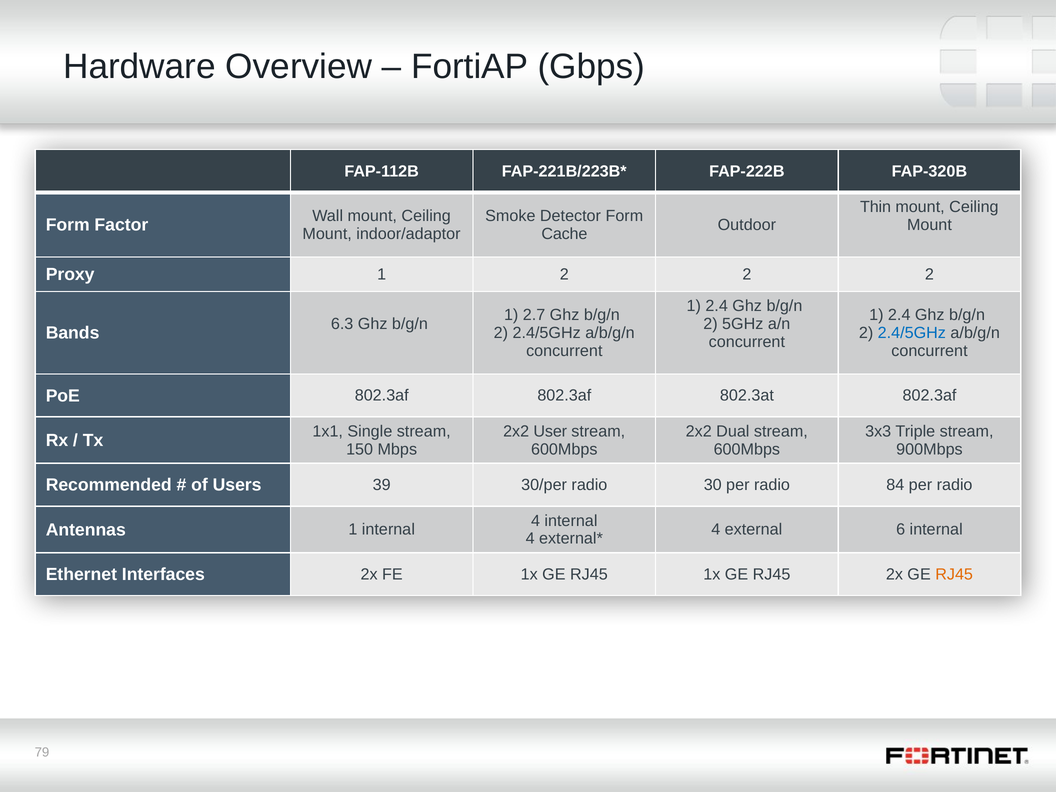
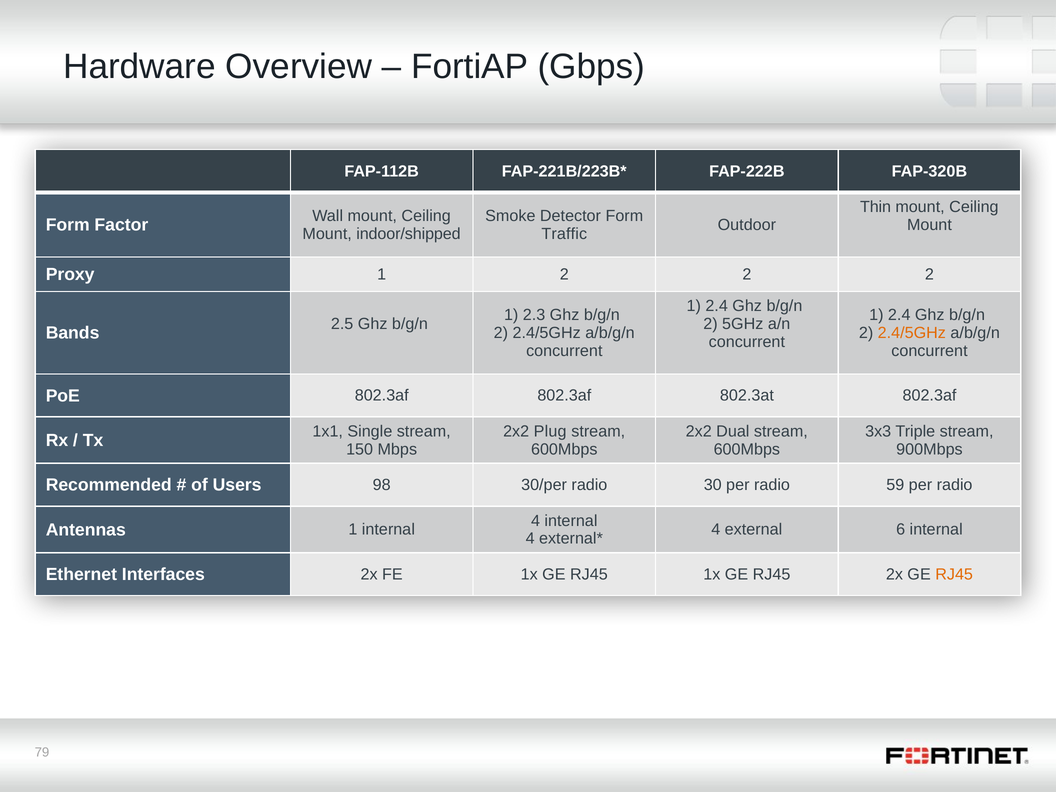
indoor/adaptor: indoor/adaptor -> indoor/shipped (408, 234)
Cache: Cache -> Traffic (564, 234)
2.7: 2.7 -> 2.3 (534, 315)
6.3: 6.3 -> 2.5 (342, 324)
2.4/5GHz colour: blue -> orange (912, 333)
User: User -> Plug (550, 431)
39: 39 -> 98 (382, 485)
84: 84 -> 59 (895, 485)
